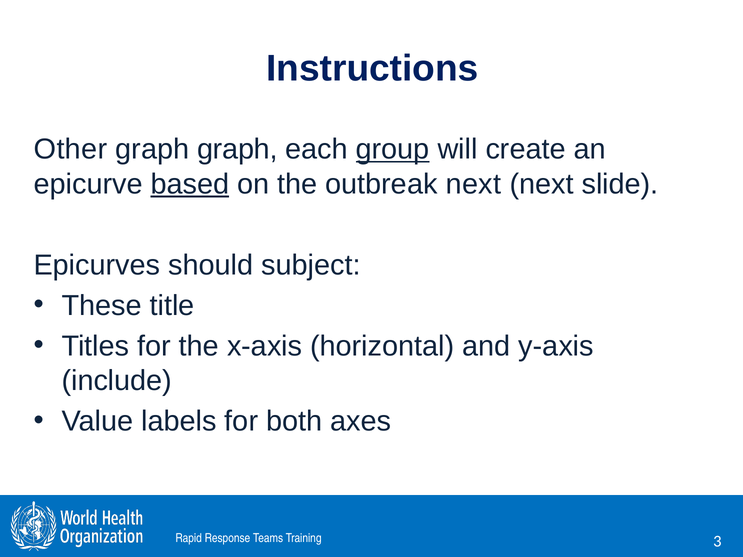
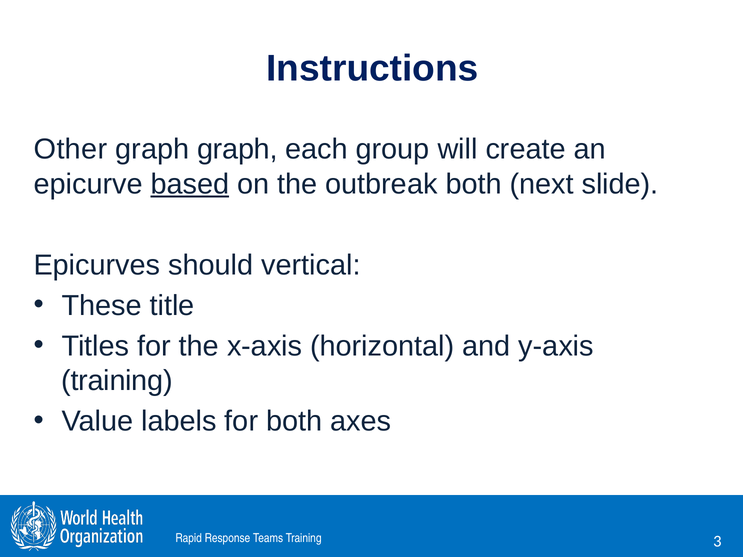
group underline: present -> none (393, 150)
outbreak next: next -> both (474, 184)
subject: subject -> vertical (311, 265)
include: include -> training (117, 381)
